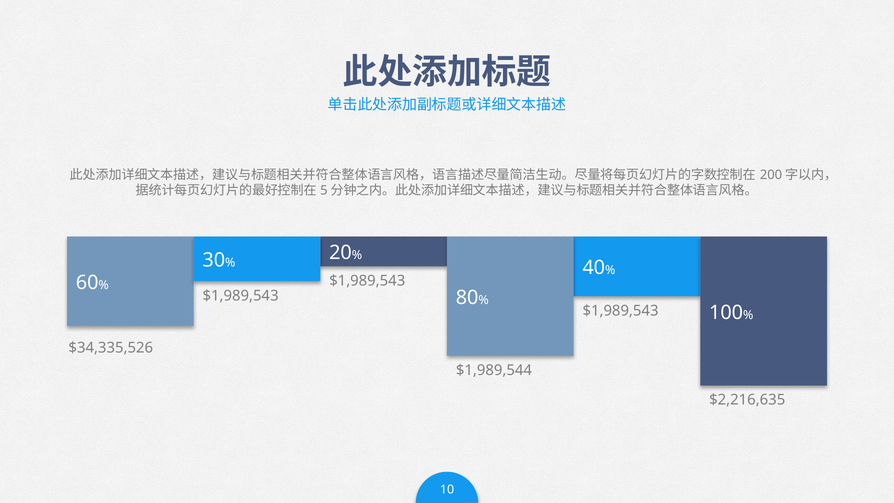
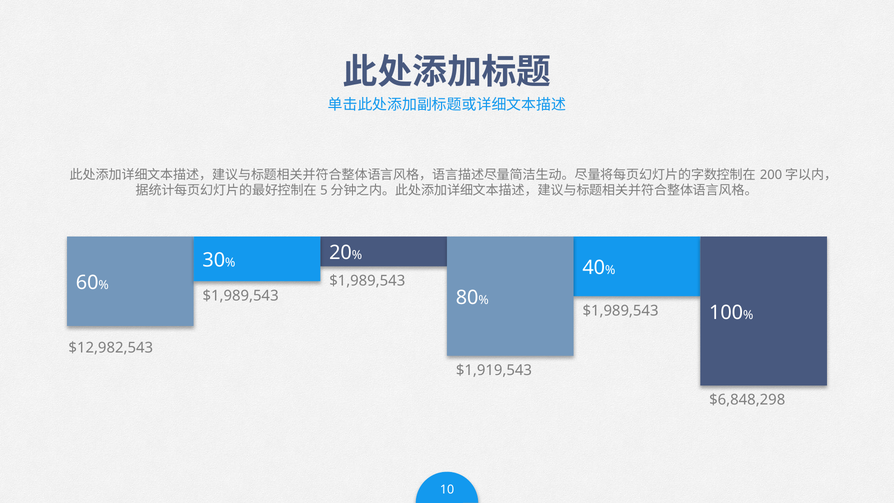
$34,335,526: $34,335,526 -> $12,982,543 (111, 348)
$1,989,544: $1,989,544 -> $1,919,543 (494, 370)
$2,216,635: $2,216,635 -> $6,848,298 (747, 400)
